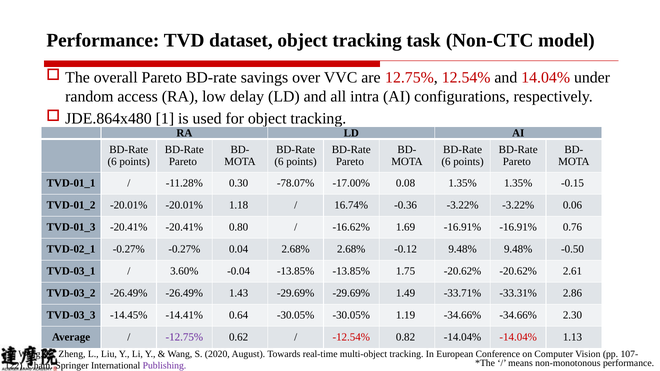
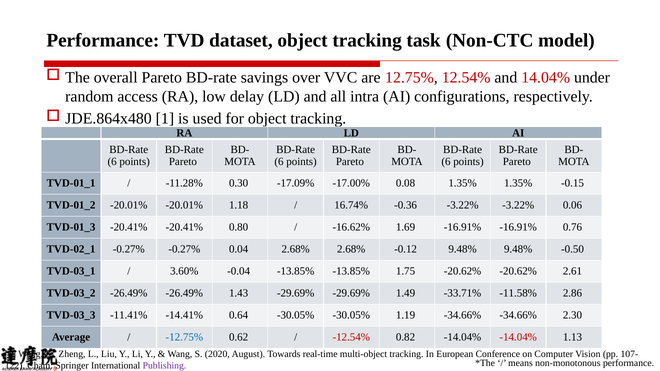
-78.07%: -78.07% -> -17.09% (296, 183)
-33.31%: -33.31% -> -11.58% (518, 294)
-14.45%: -14.45% -> -11.41% (129, 316)
-12.75% colour: purple -> blue (184, 338)
